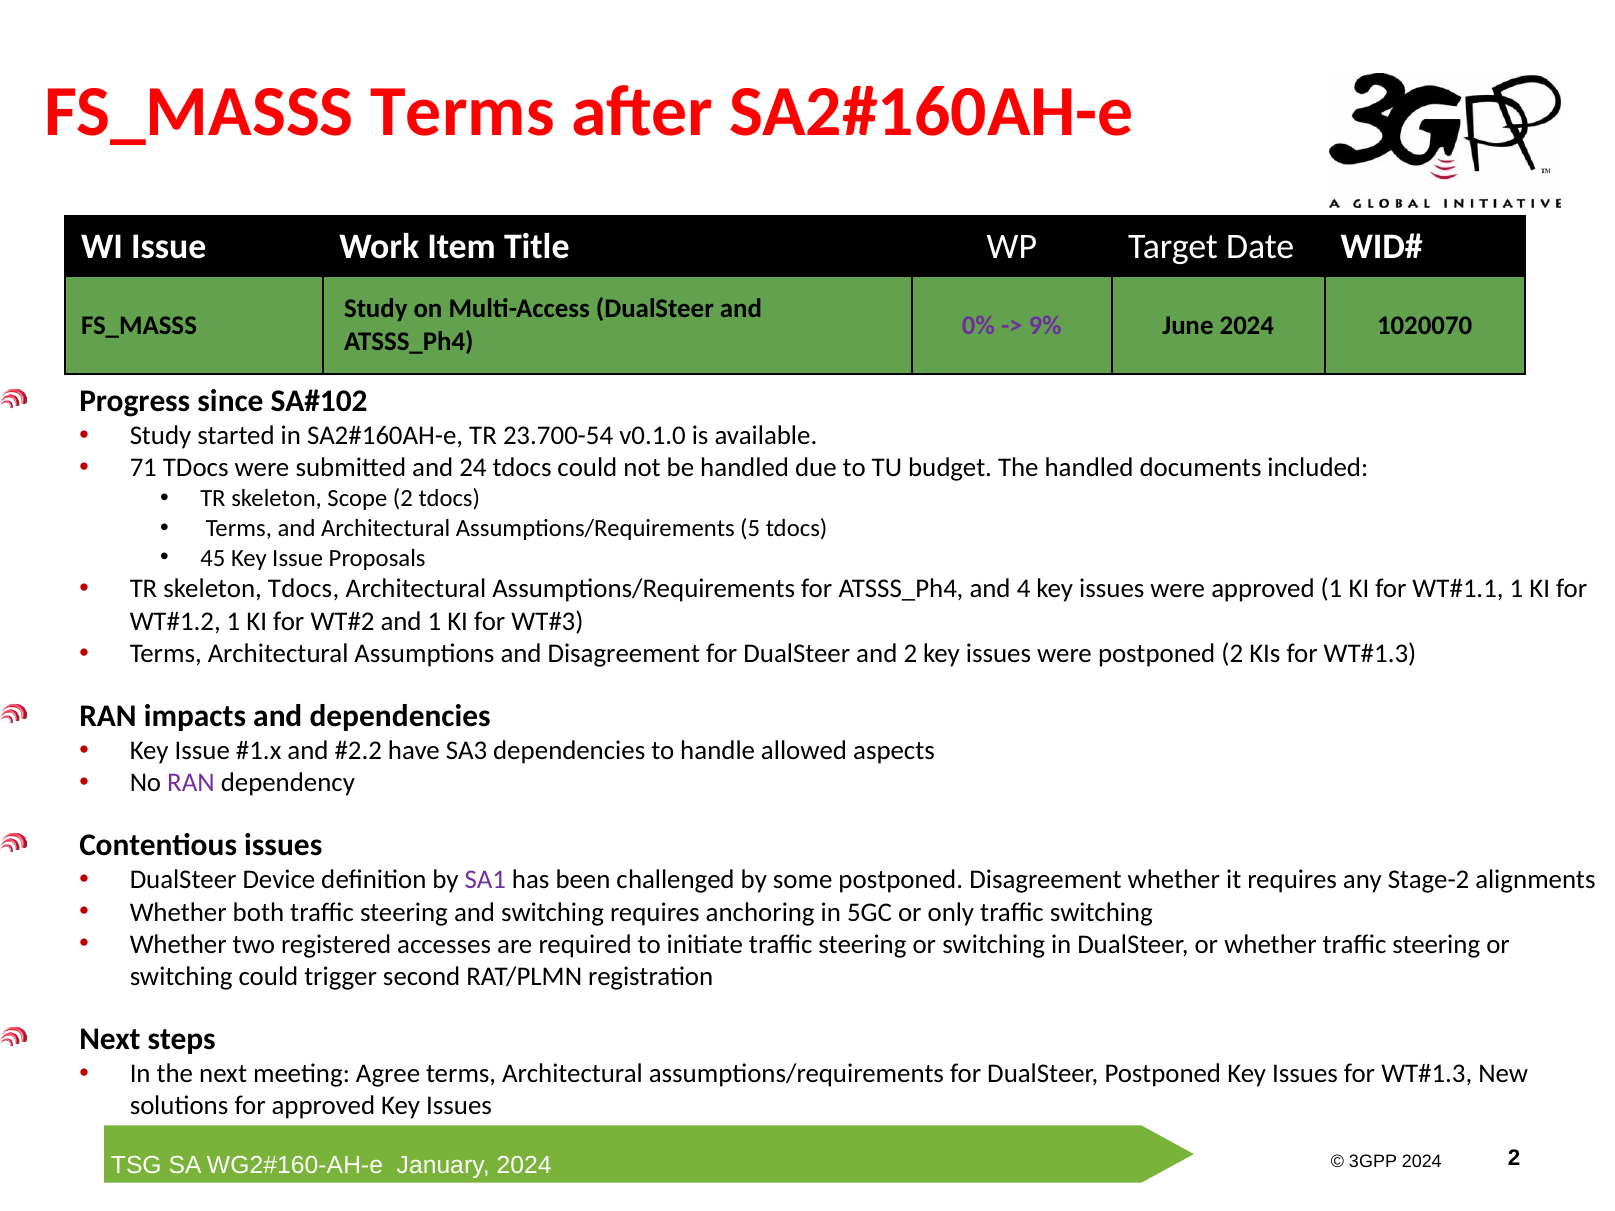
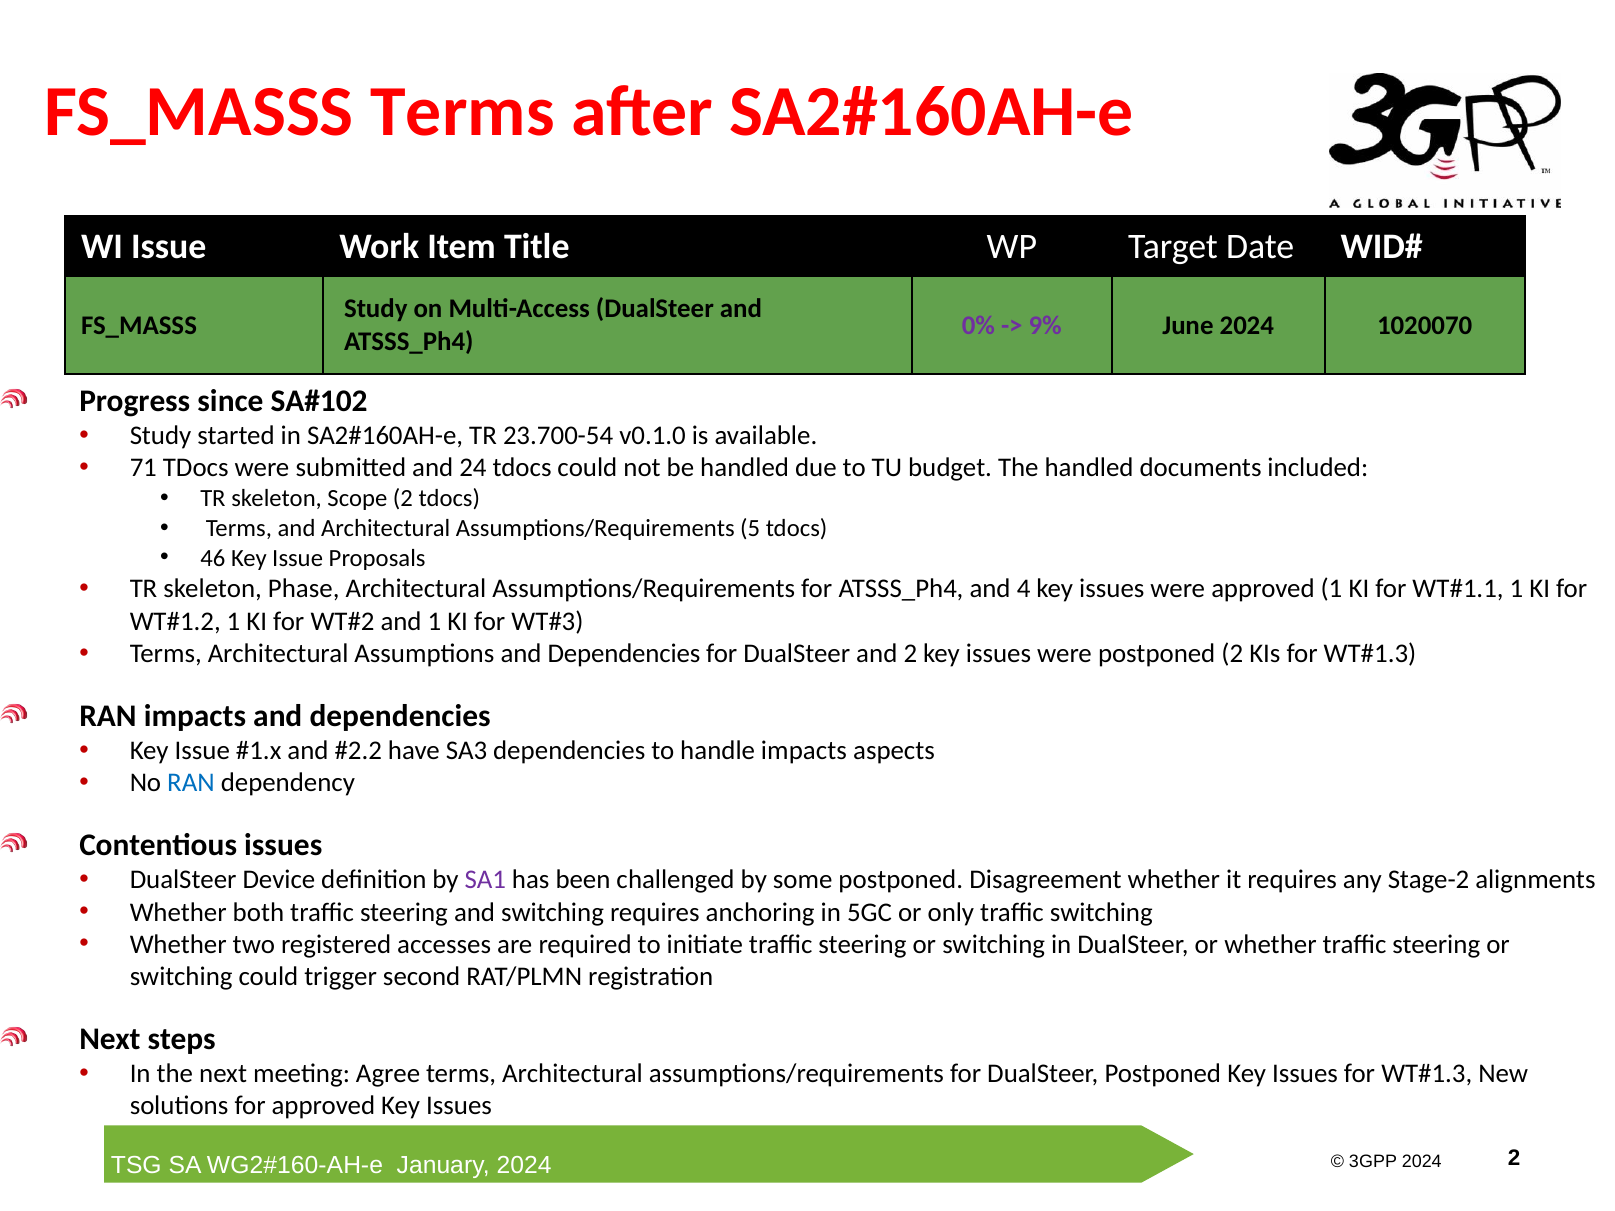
45: 45 -> 46 (213, 558)
skeleton Tdocs: Tdocs -> Phase (304, 589)
Assumptions and Disagreement: Disagreement -> Dependencies (624, 654)
handle allowed: allowed -> impacts (804, 751)
RAN colour: purple -> blue (191, 783)
